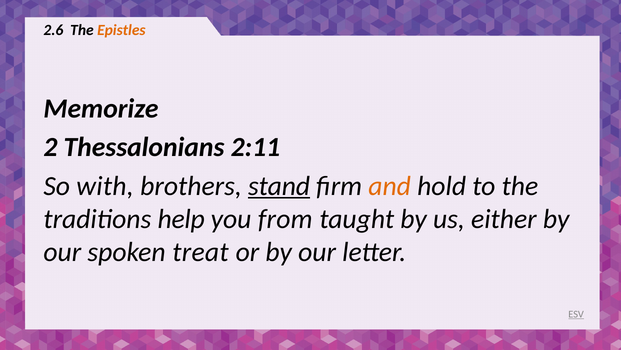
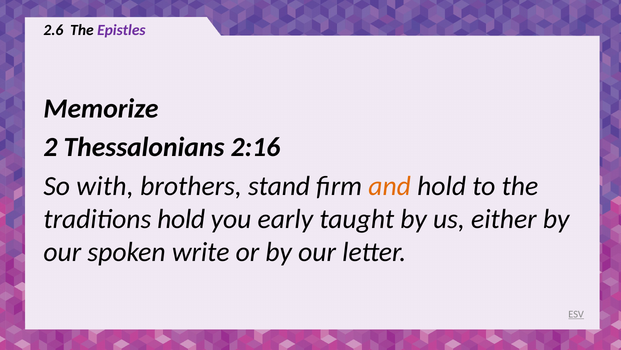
Epistles colour: orange -> purple (121, 30)
2:11: 2:11 -> 2:16 (255, 147)
stand underline: present -> none (279, 186)
traditions help: help -> hold (181, 219)
from: from -> early (285, 219)
treat: treat -> write (201, 252)
